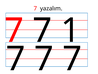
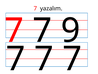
1: 1 -> 9 (71, 30)
